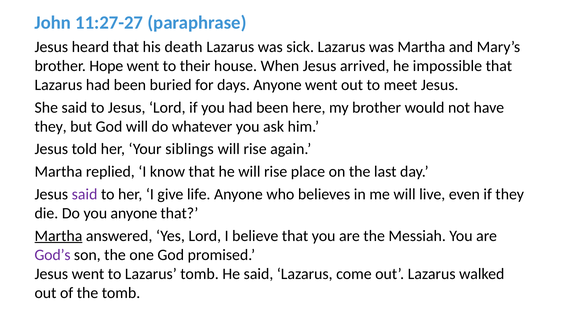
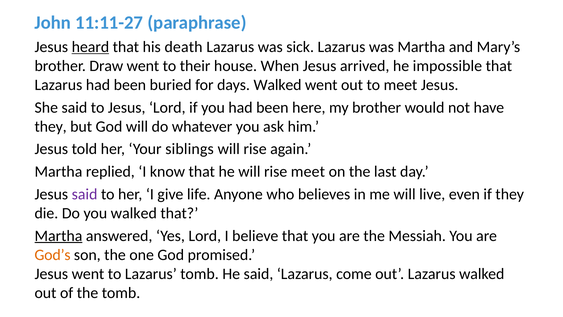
11:27-27: 11:27-27 -> 11:11-27 (109, 23)
heard underline: none -> present (90, 47)
Hope: Hope -> Draw (106, 66)
days Anyone: Anyone -> Walked (277, 85)
rise place: place -> meet (308, 171)
you anyone: anyone -> walked (134, 213)
God’s colour: purple -> orange (53, 255)
